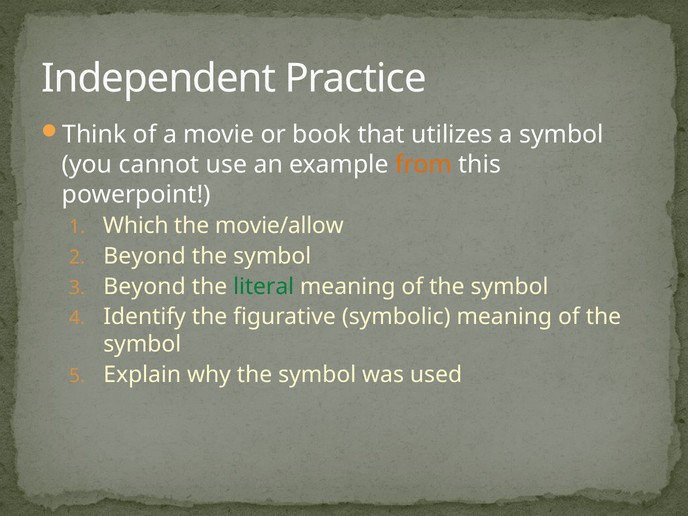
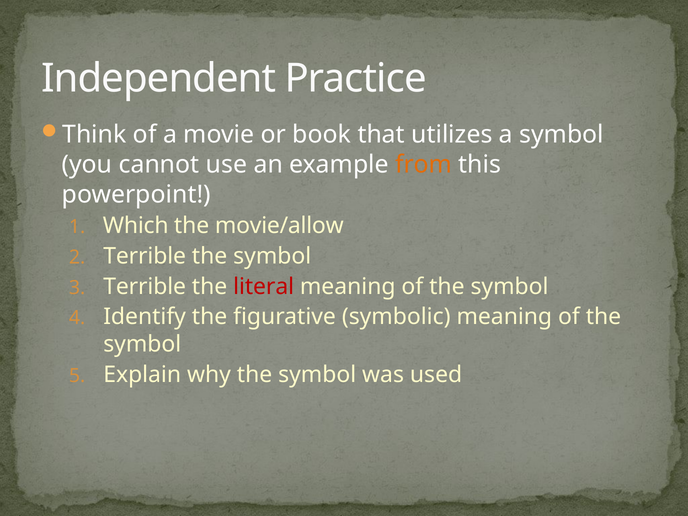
Beyond: Beyond -> Terrible (145, 256)
Beyond: Beyond -> Terrible (145, 287)
literal colour: green -> red (264, 287)
